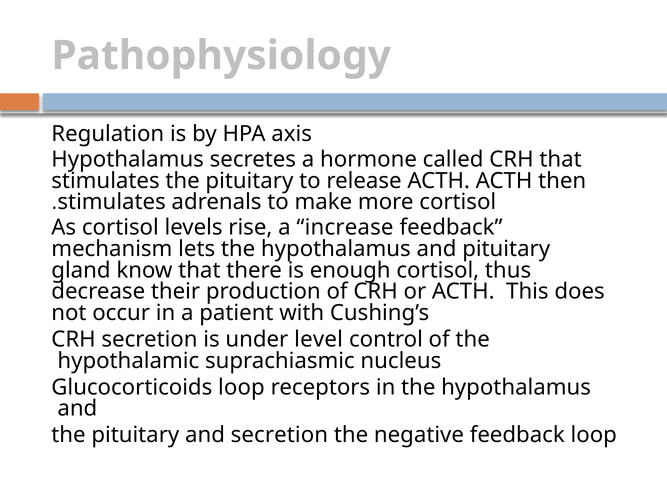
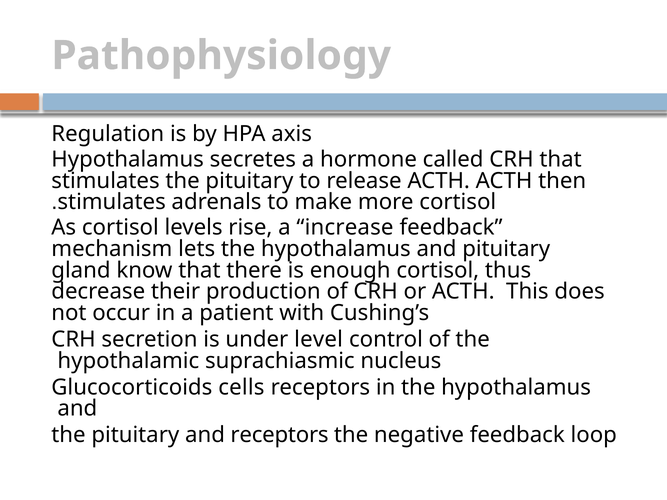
Glucocorticoids loop: loop -> cells (241, 387)
and secretion: secretion -> receptors (280, 435)
